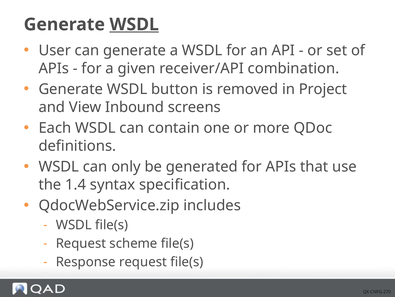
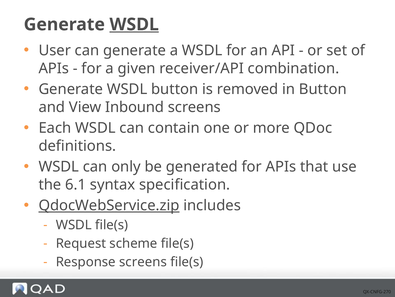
in Project: Project -> Button (323, 89)
1.4: 1.4 -> 6.1 (76, 184)
QdocWebService.zip underline: none -> present (109, 205)
Response request: request -> screens (143, 261)
